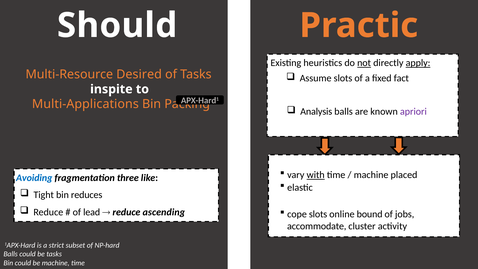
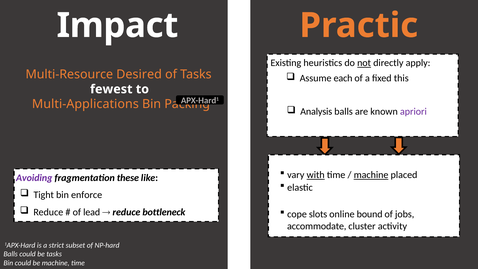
Should: Should -> Impact (117, 25)
apply underline: present -> none (418, 63)
slots: slots -> each (343, 78)
fact: fact -> this (401, 78)
inspite: inspite -> fewest (111, 89)
machine underline: none -> present (371, 175)
Avoiding colour: blue -> purple (34, 178)
three: three -> these (128, 178)
reduces: reduces -> enforce (87, 195)
ascending: ascending -> bottleneck (164, 212)
